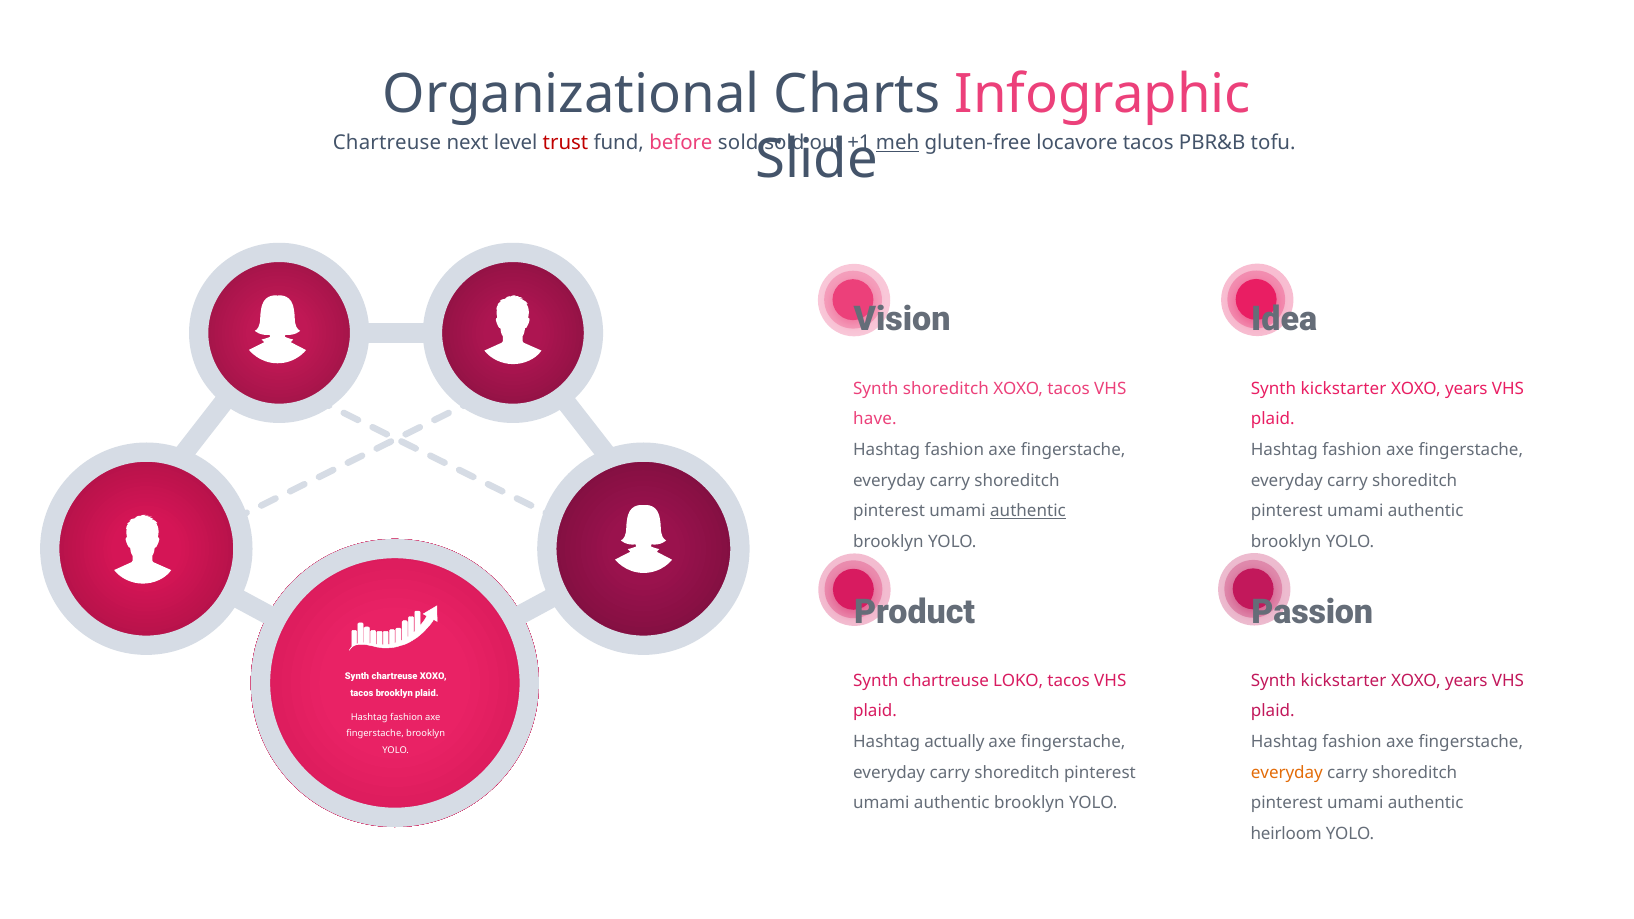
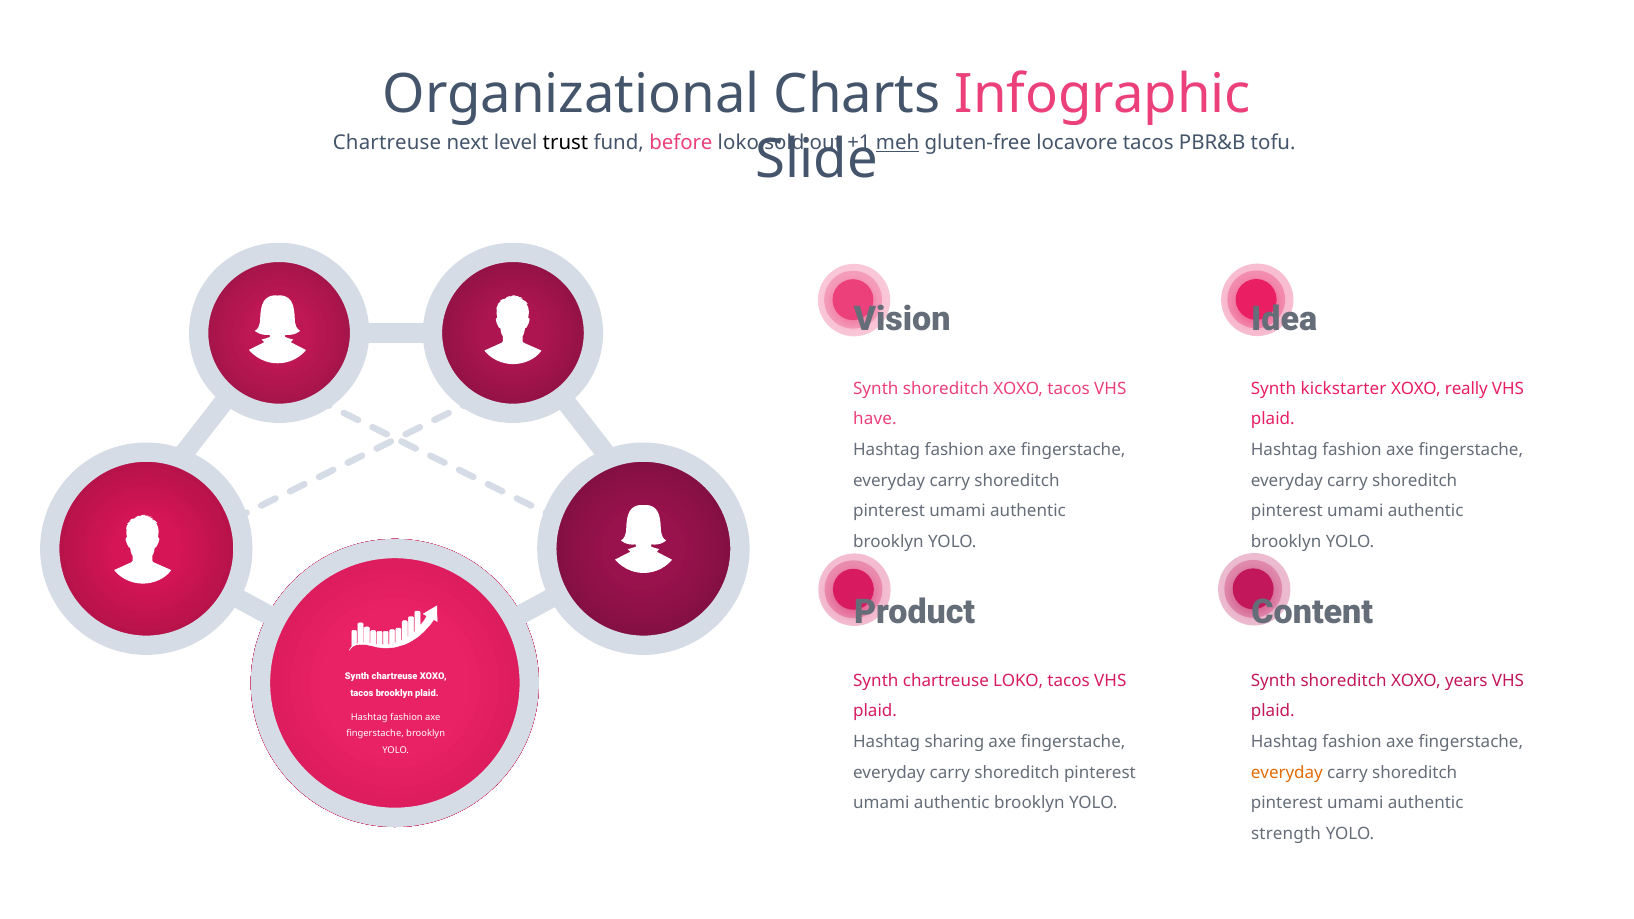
trust colour: red -> black (566, 143)
before sold: sold -> loko (738, 143)
years: years -> really (1466, 389)
authentic underline: present -> none (1028, 511)
Passion: Passion -> Content (1312, 612)
kickstarter: kickstarter -> shoreditch (1344, 681)
actually: actually -> sharing (954, 742)
heirloom: heirloom -> strength (1286, 834)
